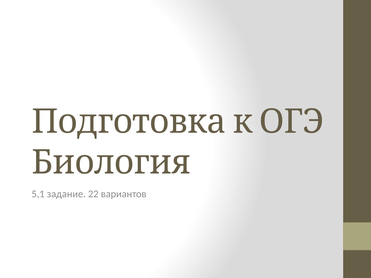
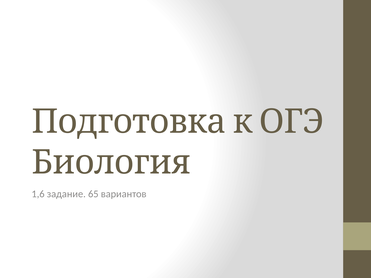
5,1: 5,1 -> 1,6 (38, 194)
22: 22 -> 65 (93, 194)
